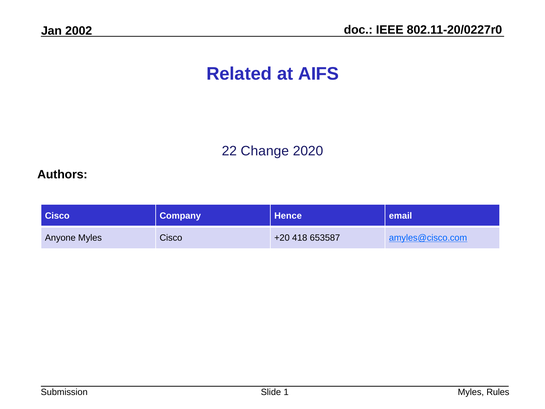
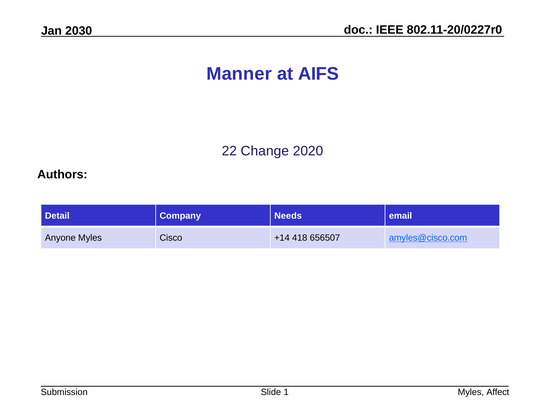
2002: 2002 -> 2030 (79, 31)
Related: Related -> Manner (239, 74)
Cisco: Cisco -> Detail (57, 216)
Hence: Hence -> Needs (288, 216)
+20: +20 -> +14 (282, 238)
653587: 653587 -> 656507 (325, 238)
Rules: Rules -> Affect (498, 392)
